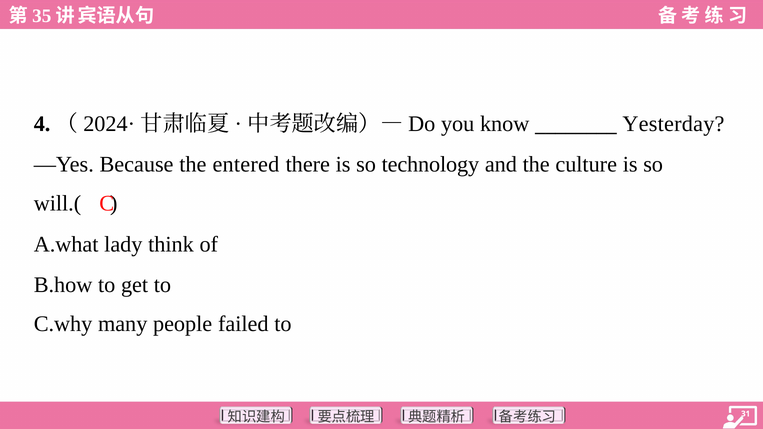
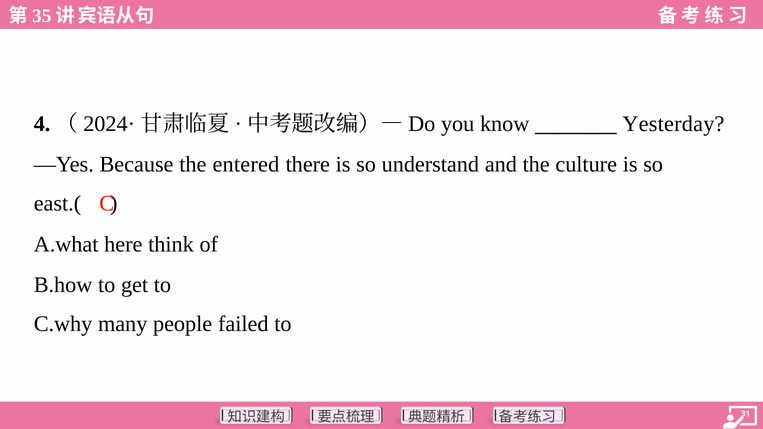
technology: technology -> understand (430, 164)
will.(: will.( -> east.( (57, 203)
lady: lady -> here (123, 245)
